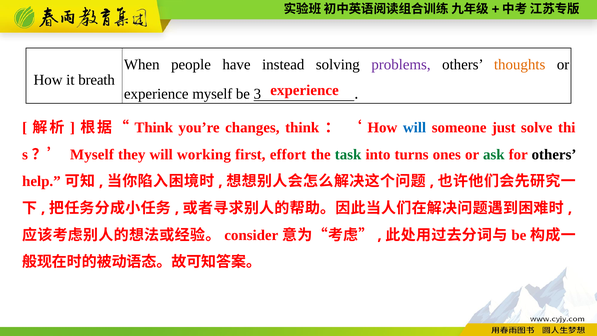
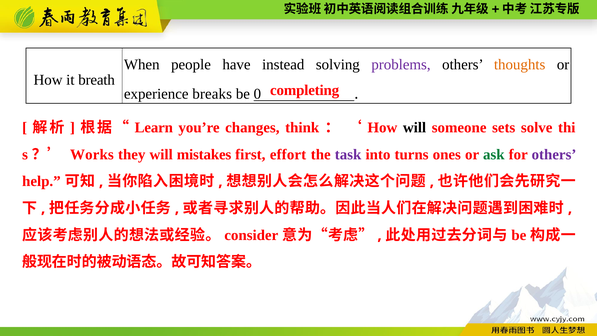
experience: experience -> completing (305, 90)
experience myself: myself -> breaks (212, 94)
3: 3 -> 0 (257, 94)
Think: Think -> Learn (154, 128)
will colour: blue -> black (415, 128)
just: just -> sets (504, 128)
Myself: Myself -> Works (92, 154)
working: working -> mistakes (204, 154)
task colour: green -> purple (348, 154)
others colour: black -> purple (554, 154)
